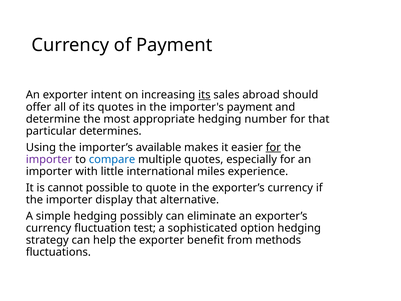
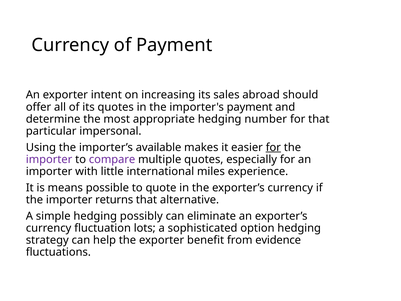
its underline: present -> none (204, 95)
determines: determines -> impersonal (110, 131)
compare colour: blue -> purple (112, 159)
cannot: cannot -> means (65, 188)
display: display -> returns (114, 200)
test: test -> lots (145, 228)
methods: methods -> evidence (278, 240)
